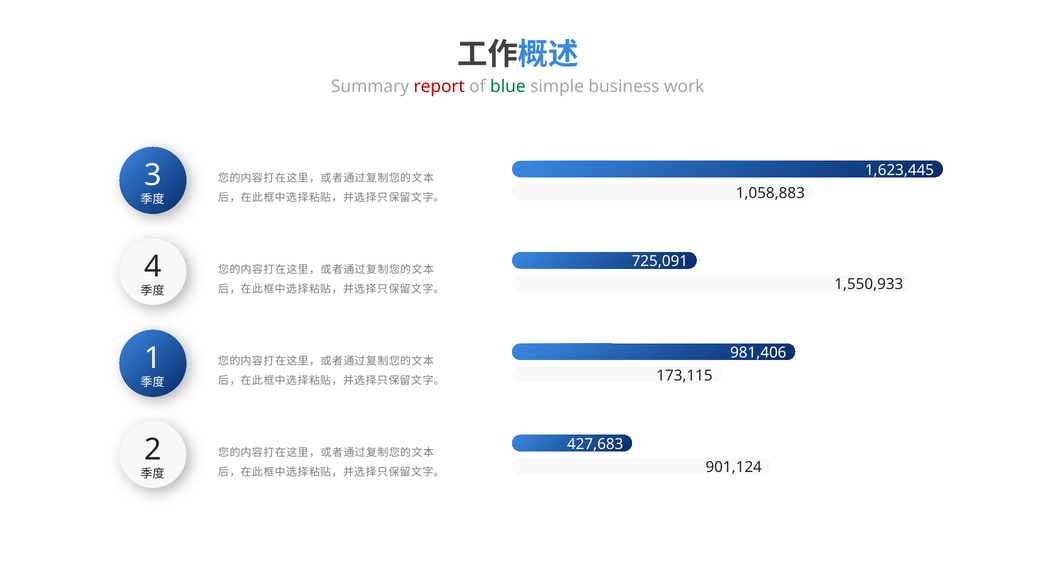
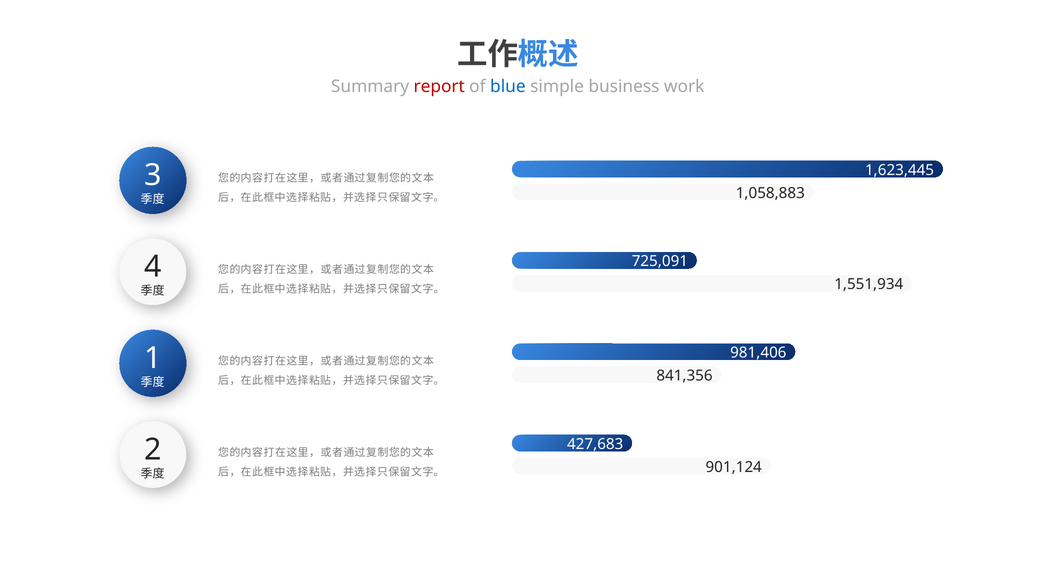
blue colour: green -> blue (508, 86)
1,550,933: 1,550,933 -> 1,551,934 (869, 284)
173,115: 173,115 -> 841,356 (684, 376)
